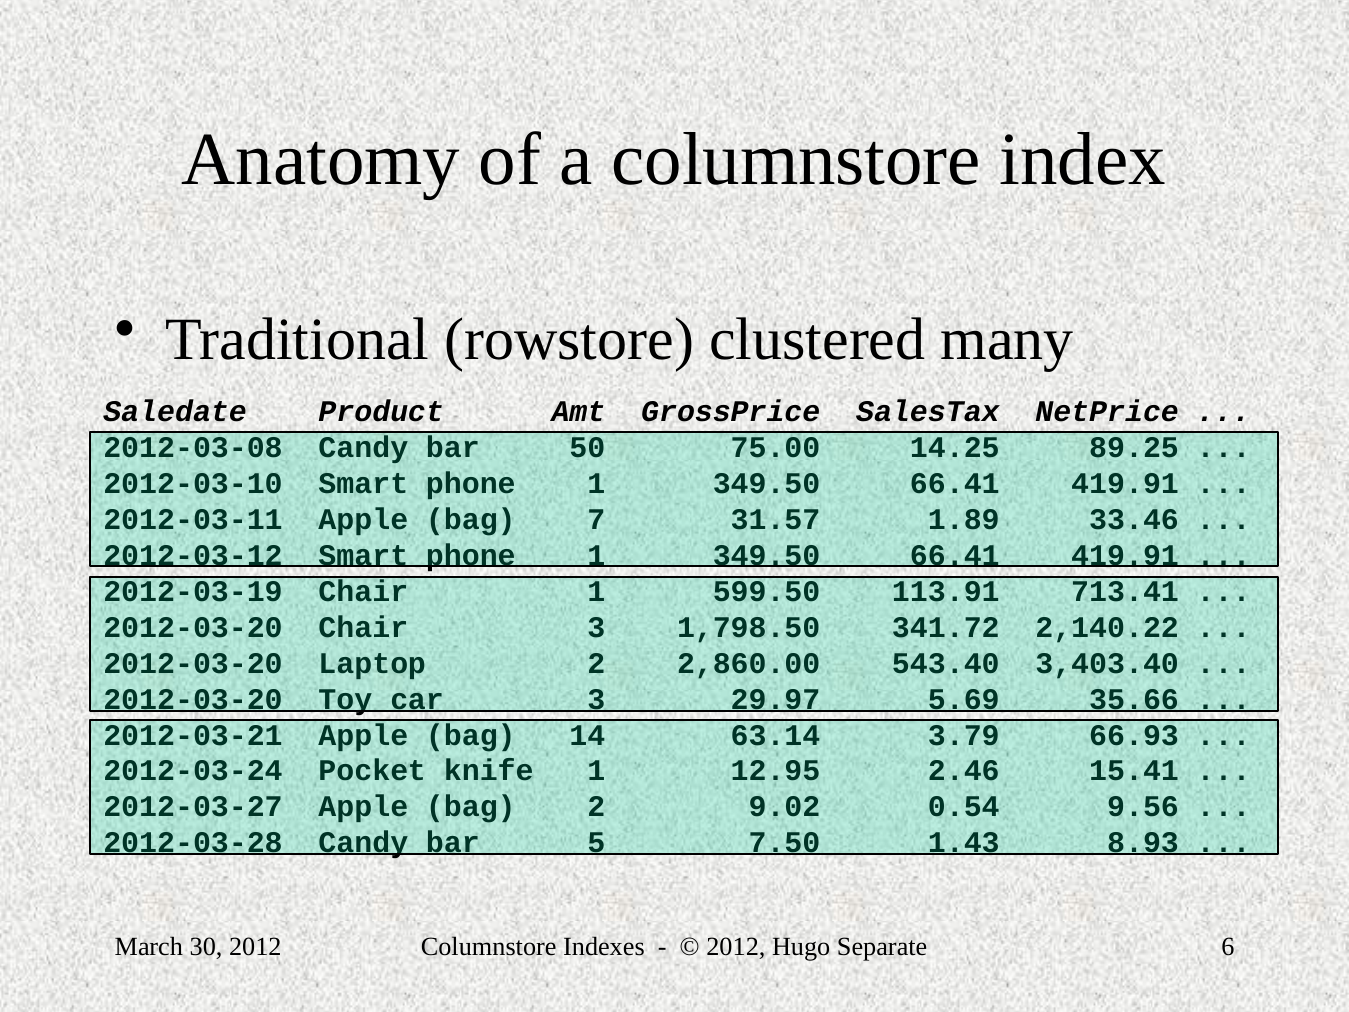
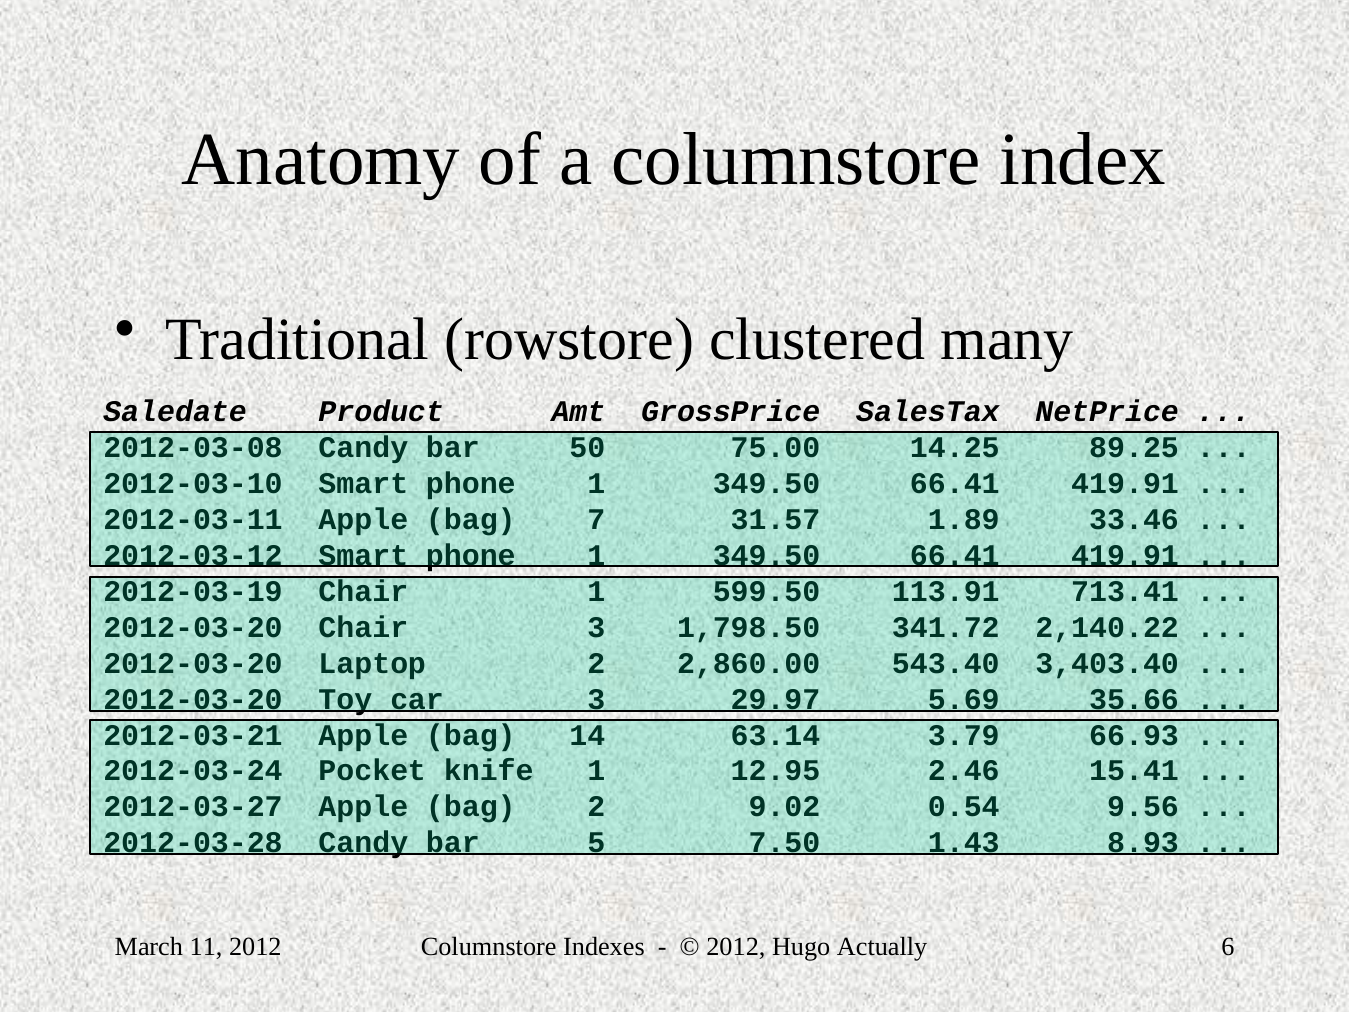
30: 30 -> 11 (206, 946)
Separate: Separate -> Actually (882, 946)
